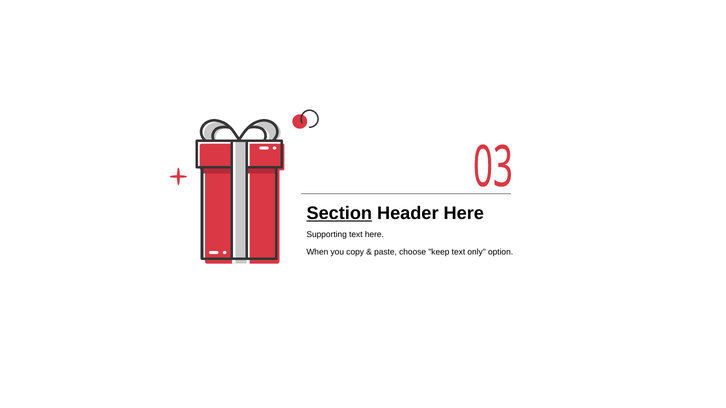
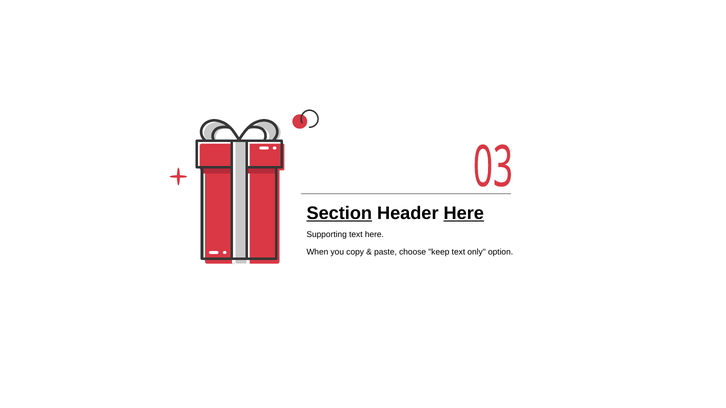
Here underline: none -> present (464, 214)
